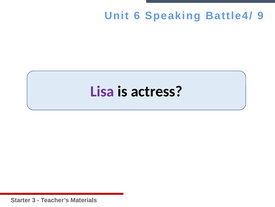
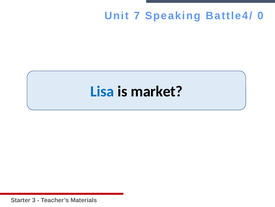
6: 6 -> 7 (137, 16)
9: 9 -> 0 (260, 16)
Lisa colour: purple -> blue (102, 91)
actress: actress -> market (157, 91)
